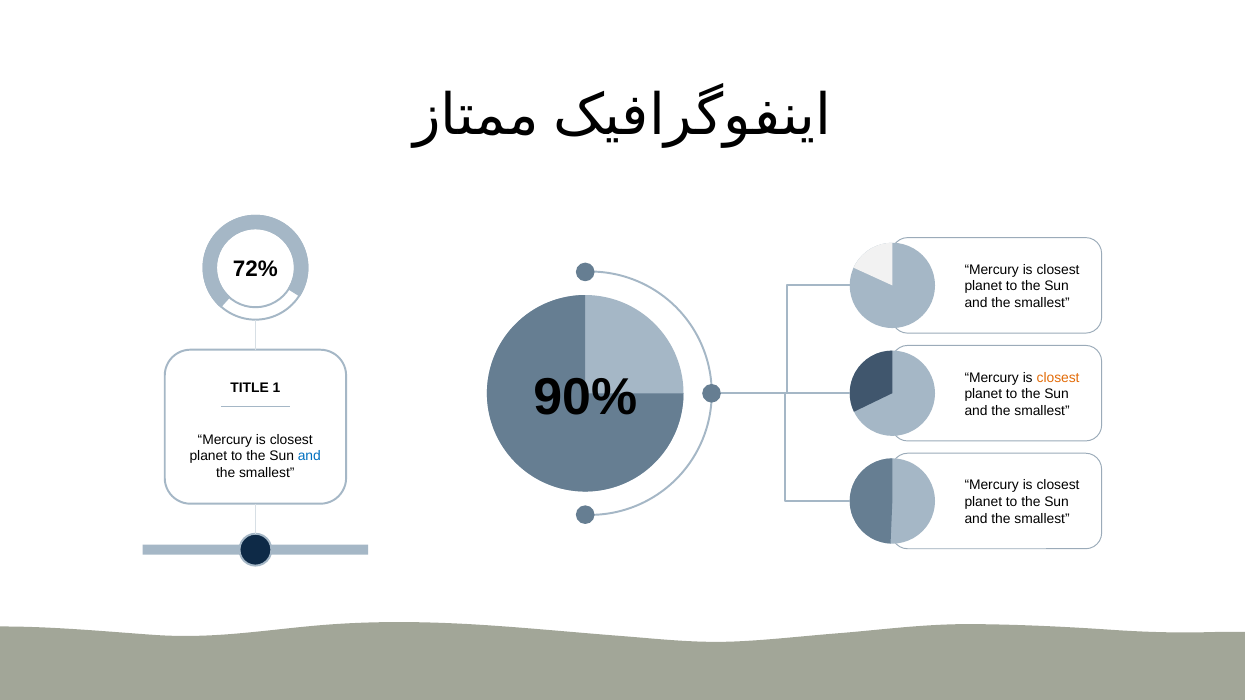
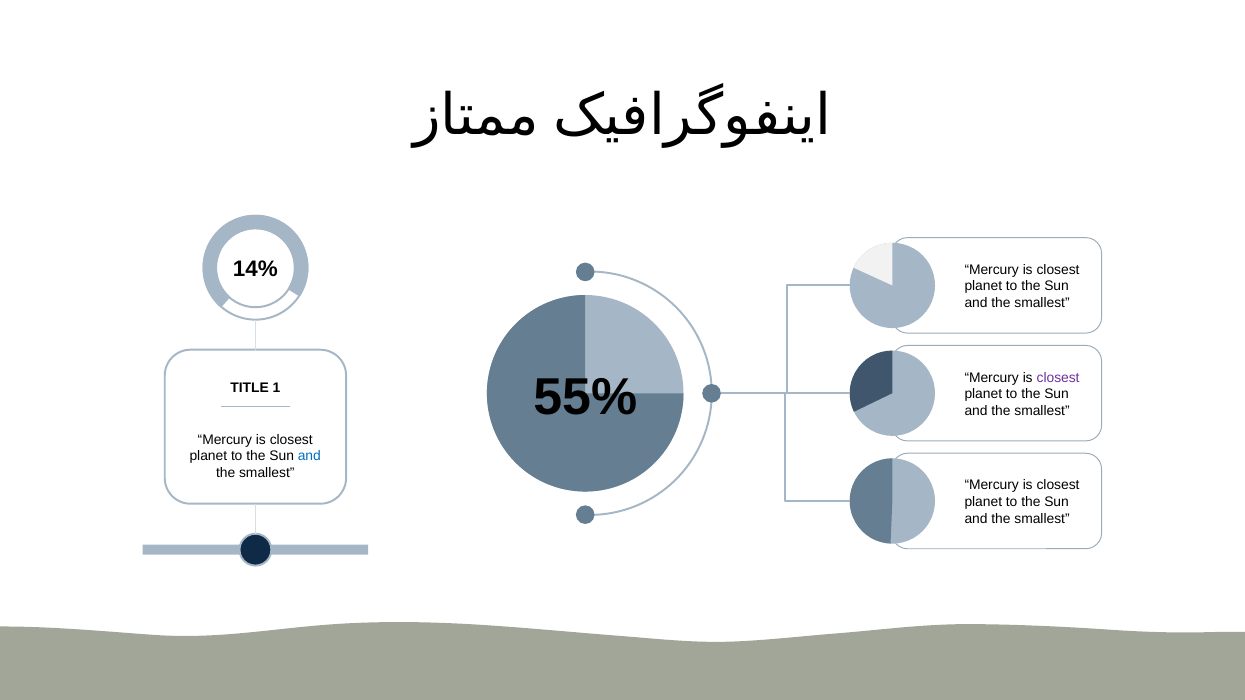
72%: 72% -> 14% (255, 269)
closest colour: orange -> purple (1058, 378)
90%: 90% -> 55% (585, 397)
